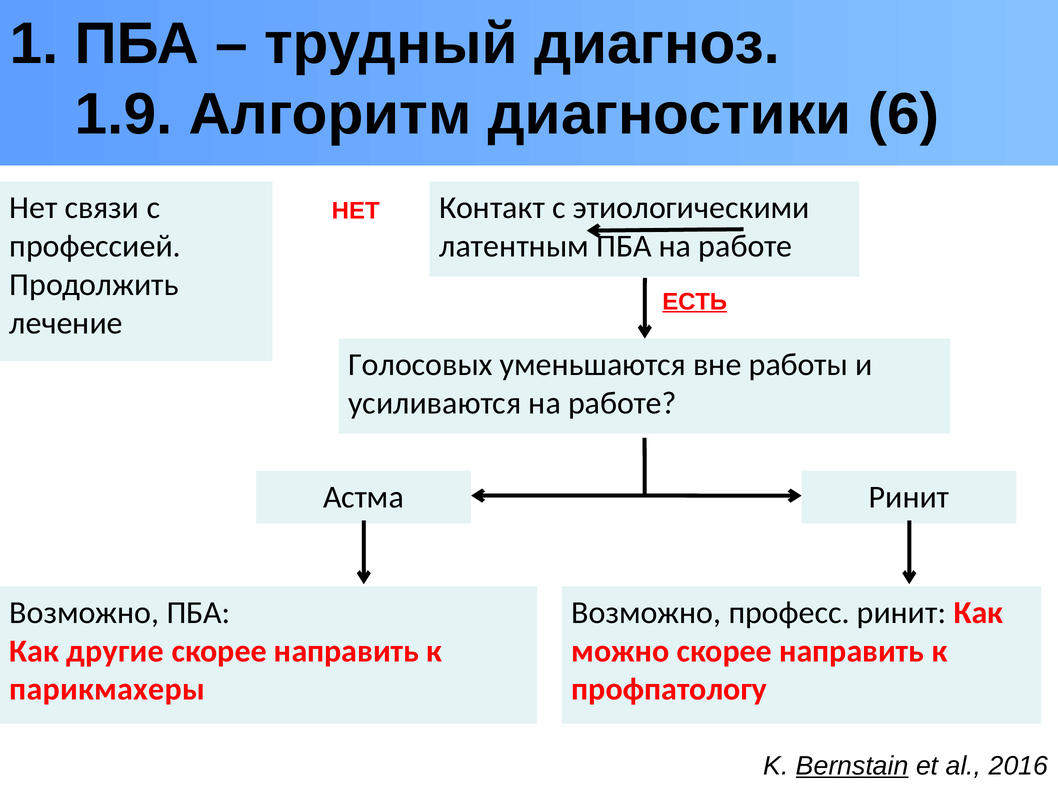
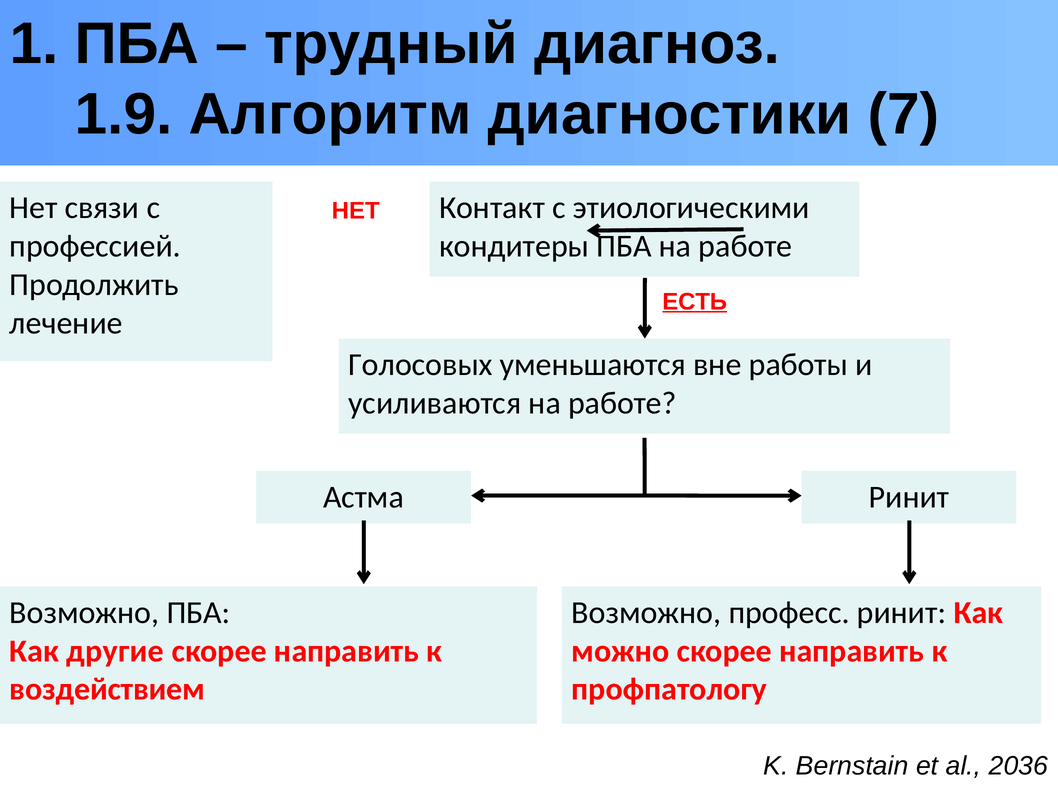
6: 6 -> 7 (903, 114)
латентным: латентным -> кондитеры (514, 246)
парикмахеры: парикмахеры -> воздействием (107, 690)
Bernstain underline: present -> none (852, 766)
2016: 2016 -> 2036 (1018, 766)
